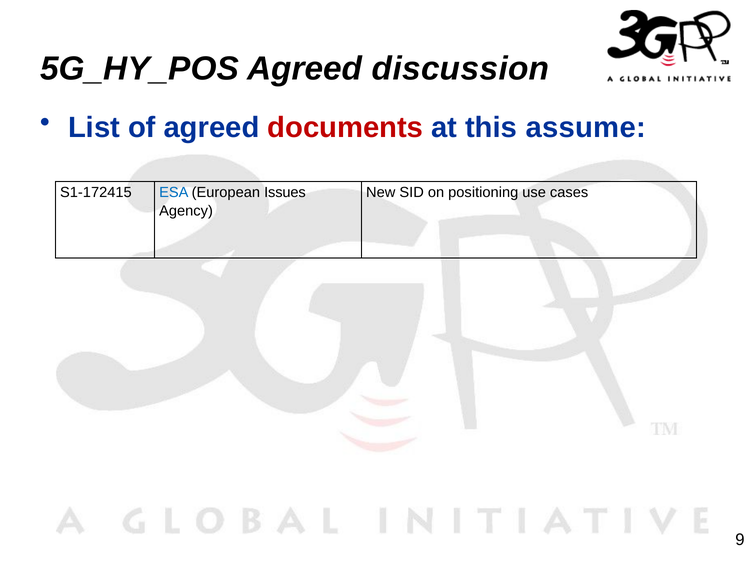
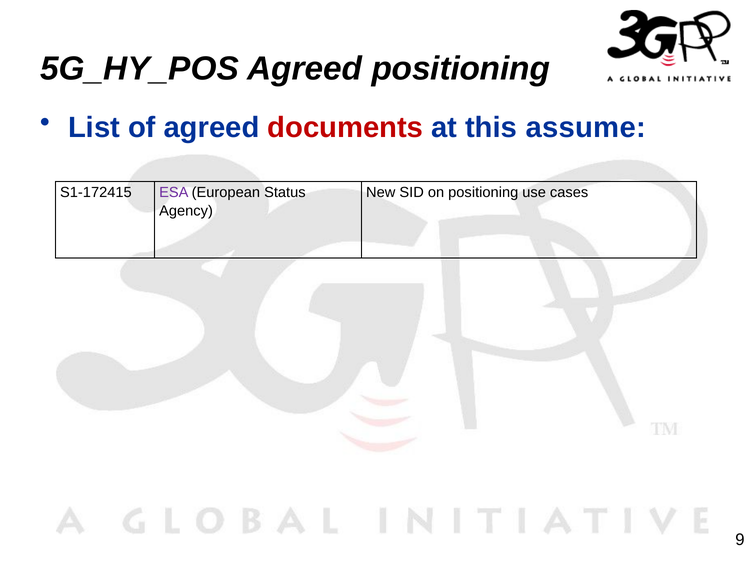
Agreed discussion: discussion -> positioning (461, 69)
ESA colour: blue -> purple (174, 192)
Issues: Issues -> Status (285, 192)
